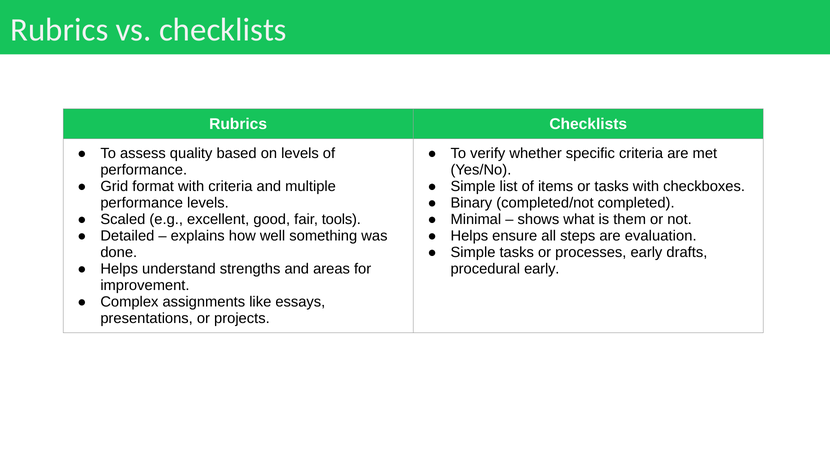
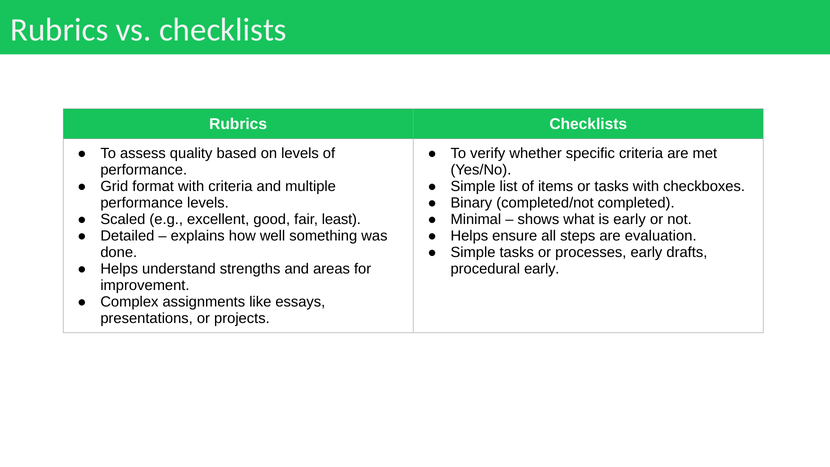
tools: tools -> least (341, 219)
is them: them -> early (630, 219)
